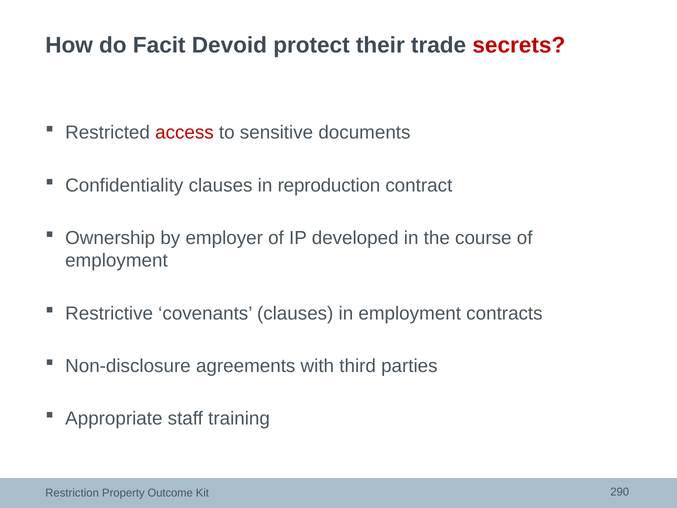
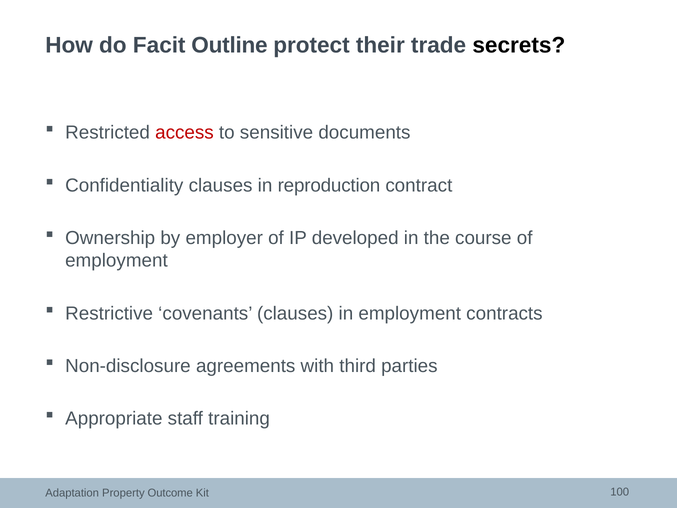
Devoid: Devoid -> Outline (230, 45)
secrets colour: red -> black (519, 45)
Restriction: Restriction -> Adaptation (72, 493)
290: 290 -> 100 (620, 492)
